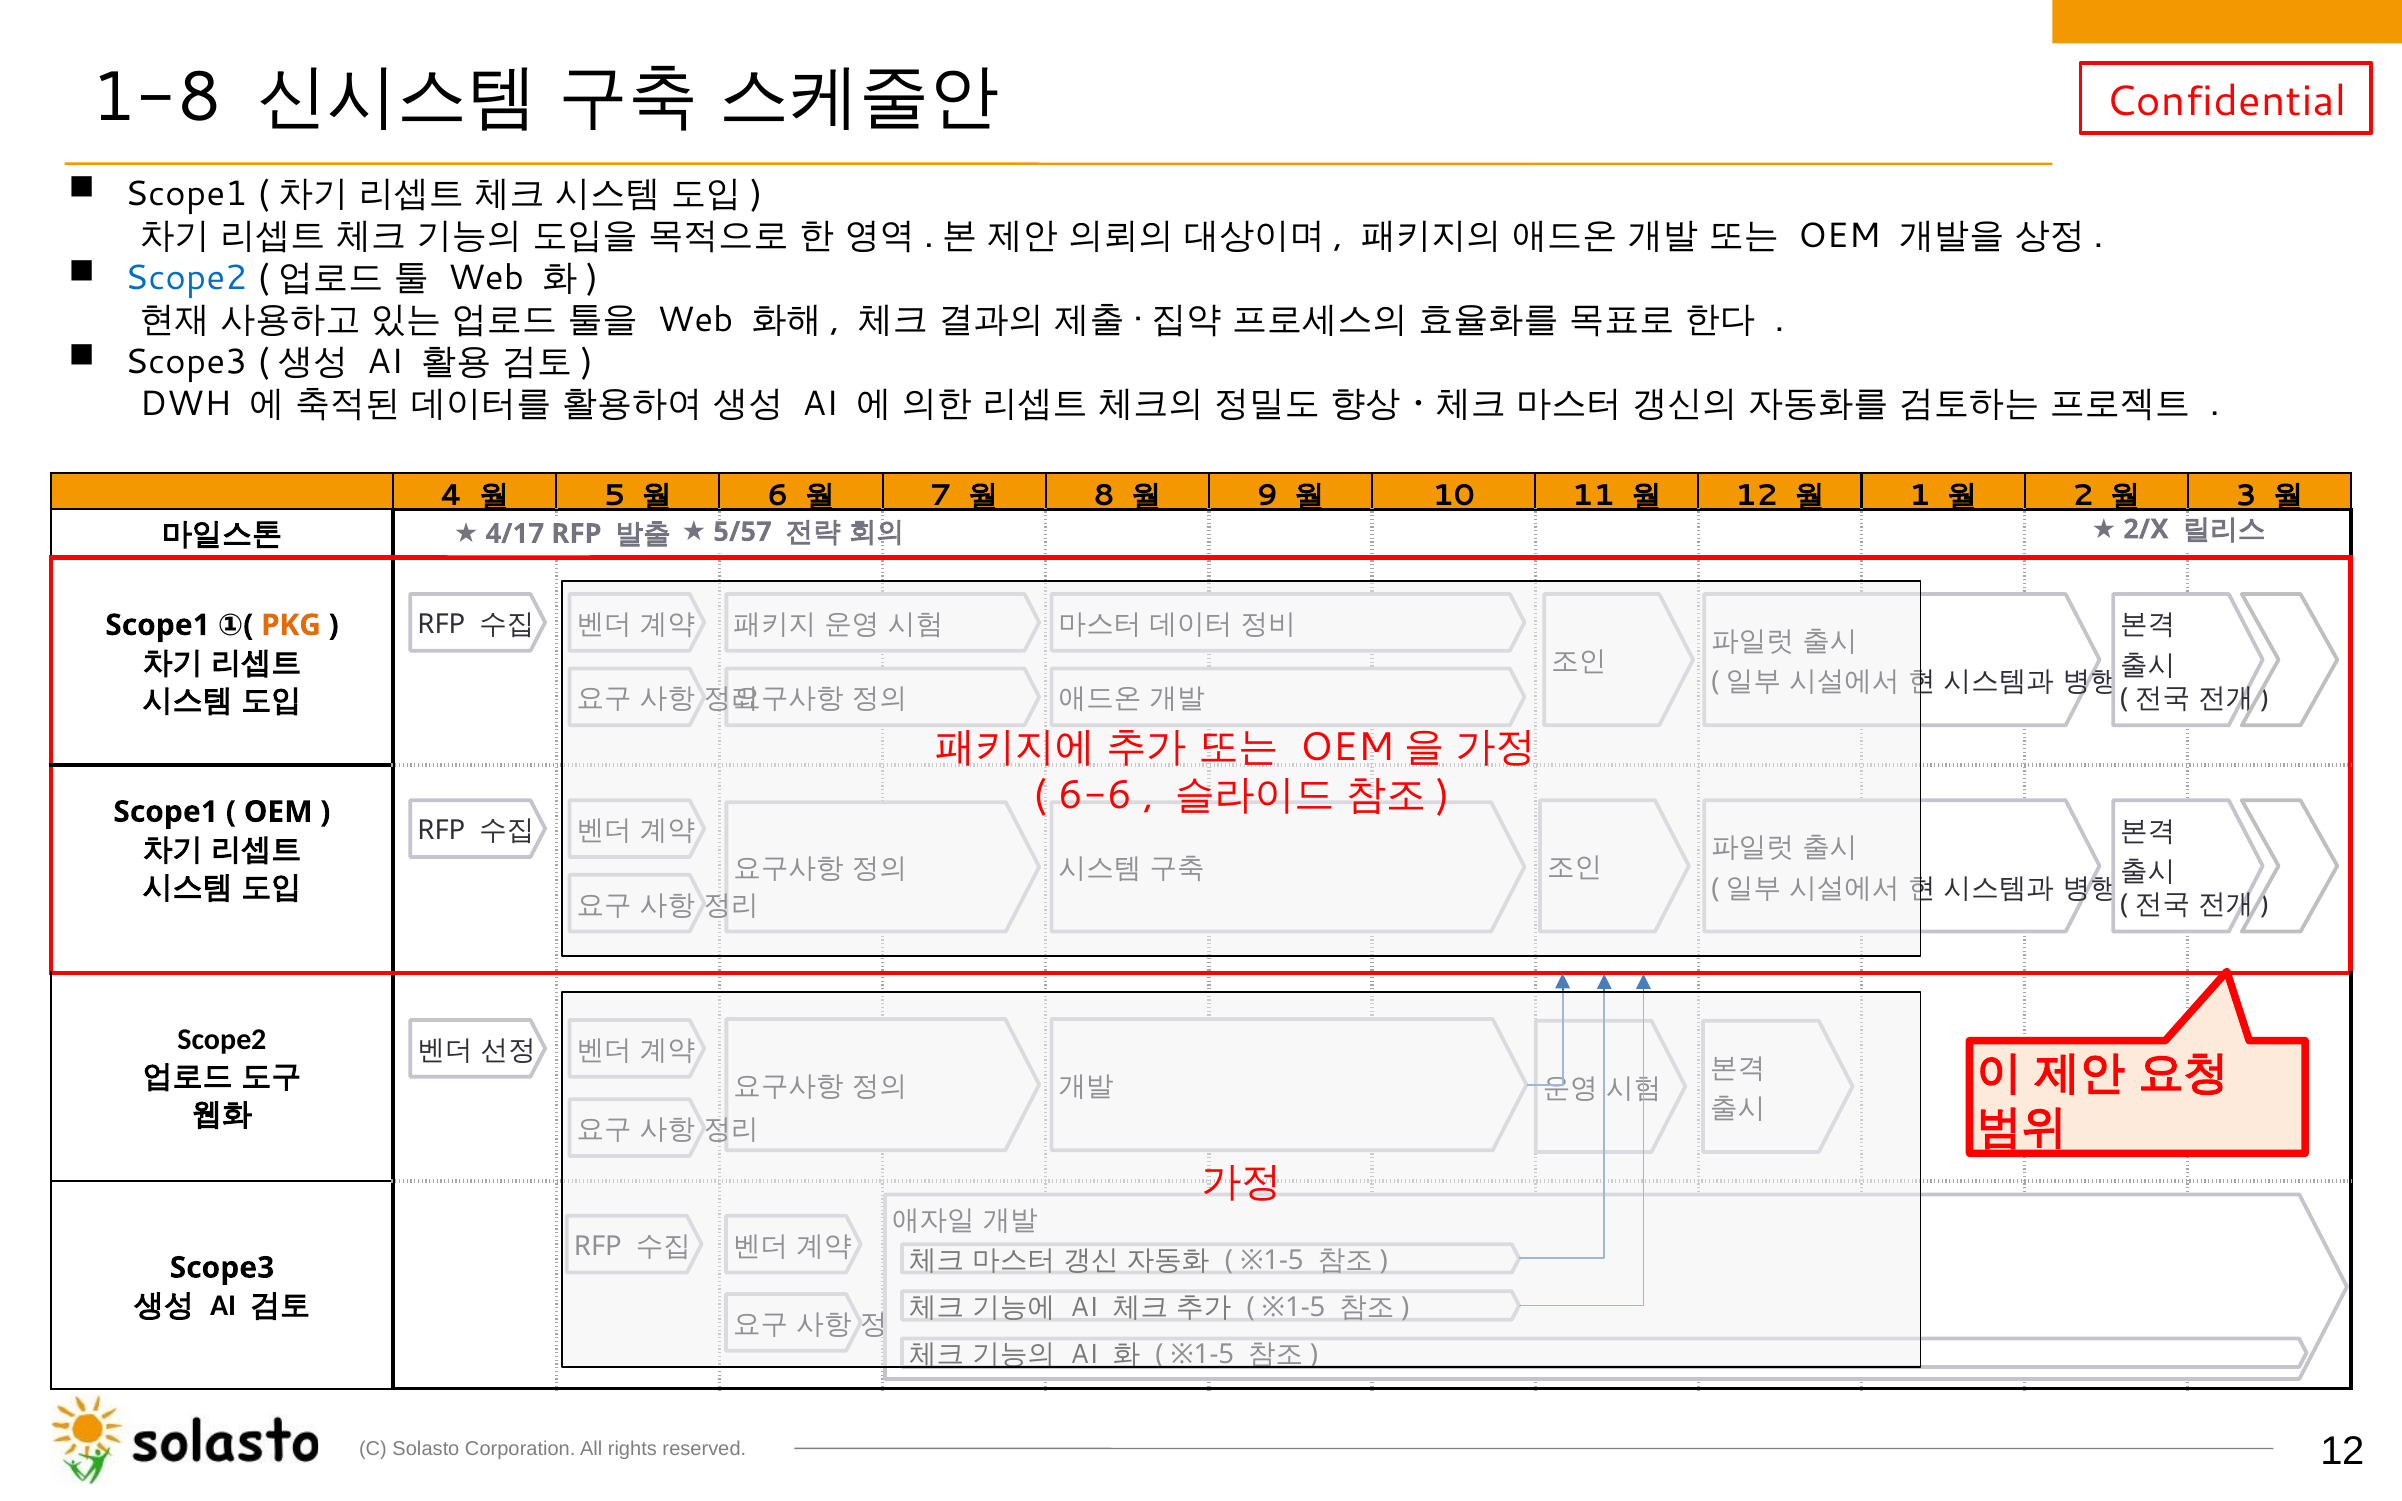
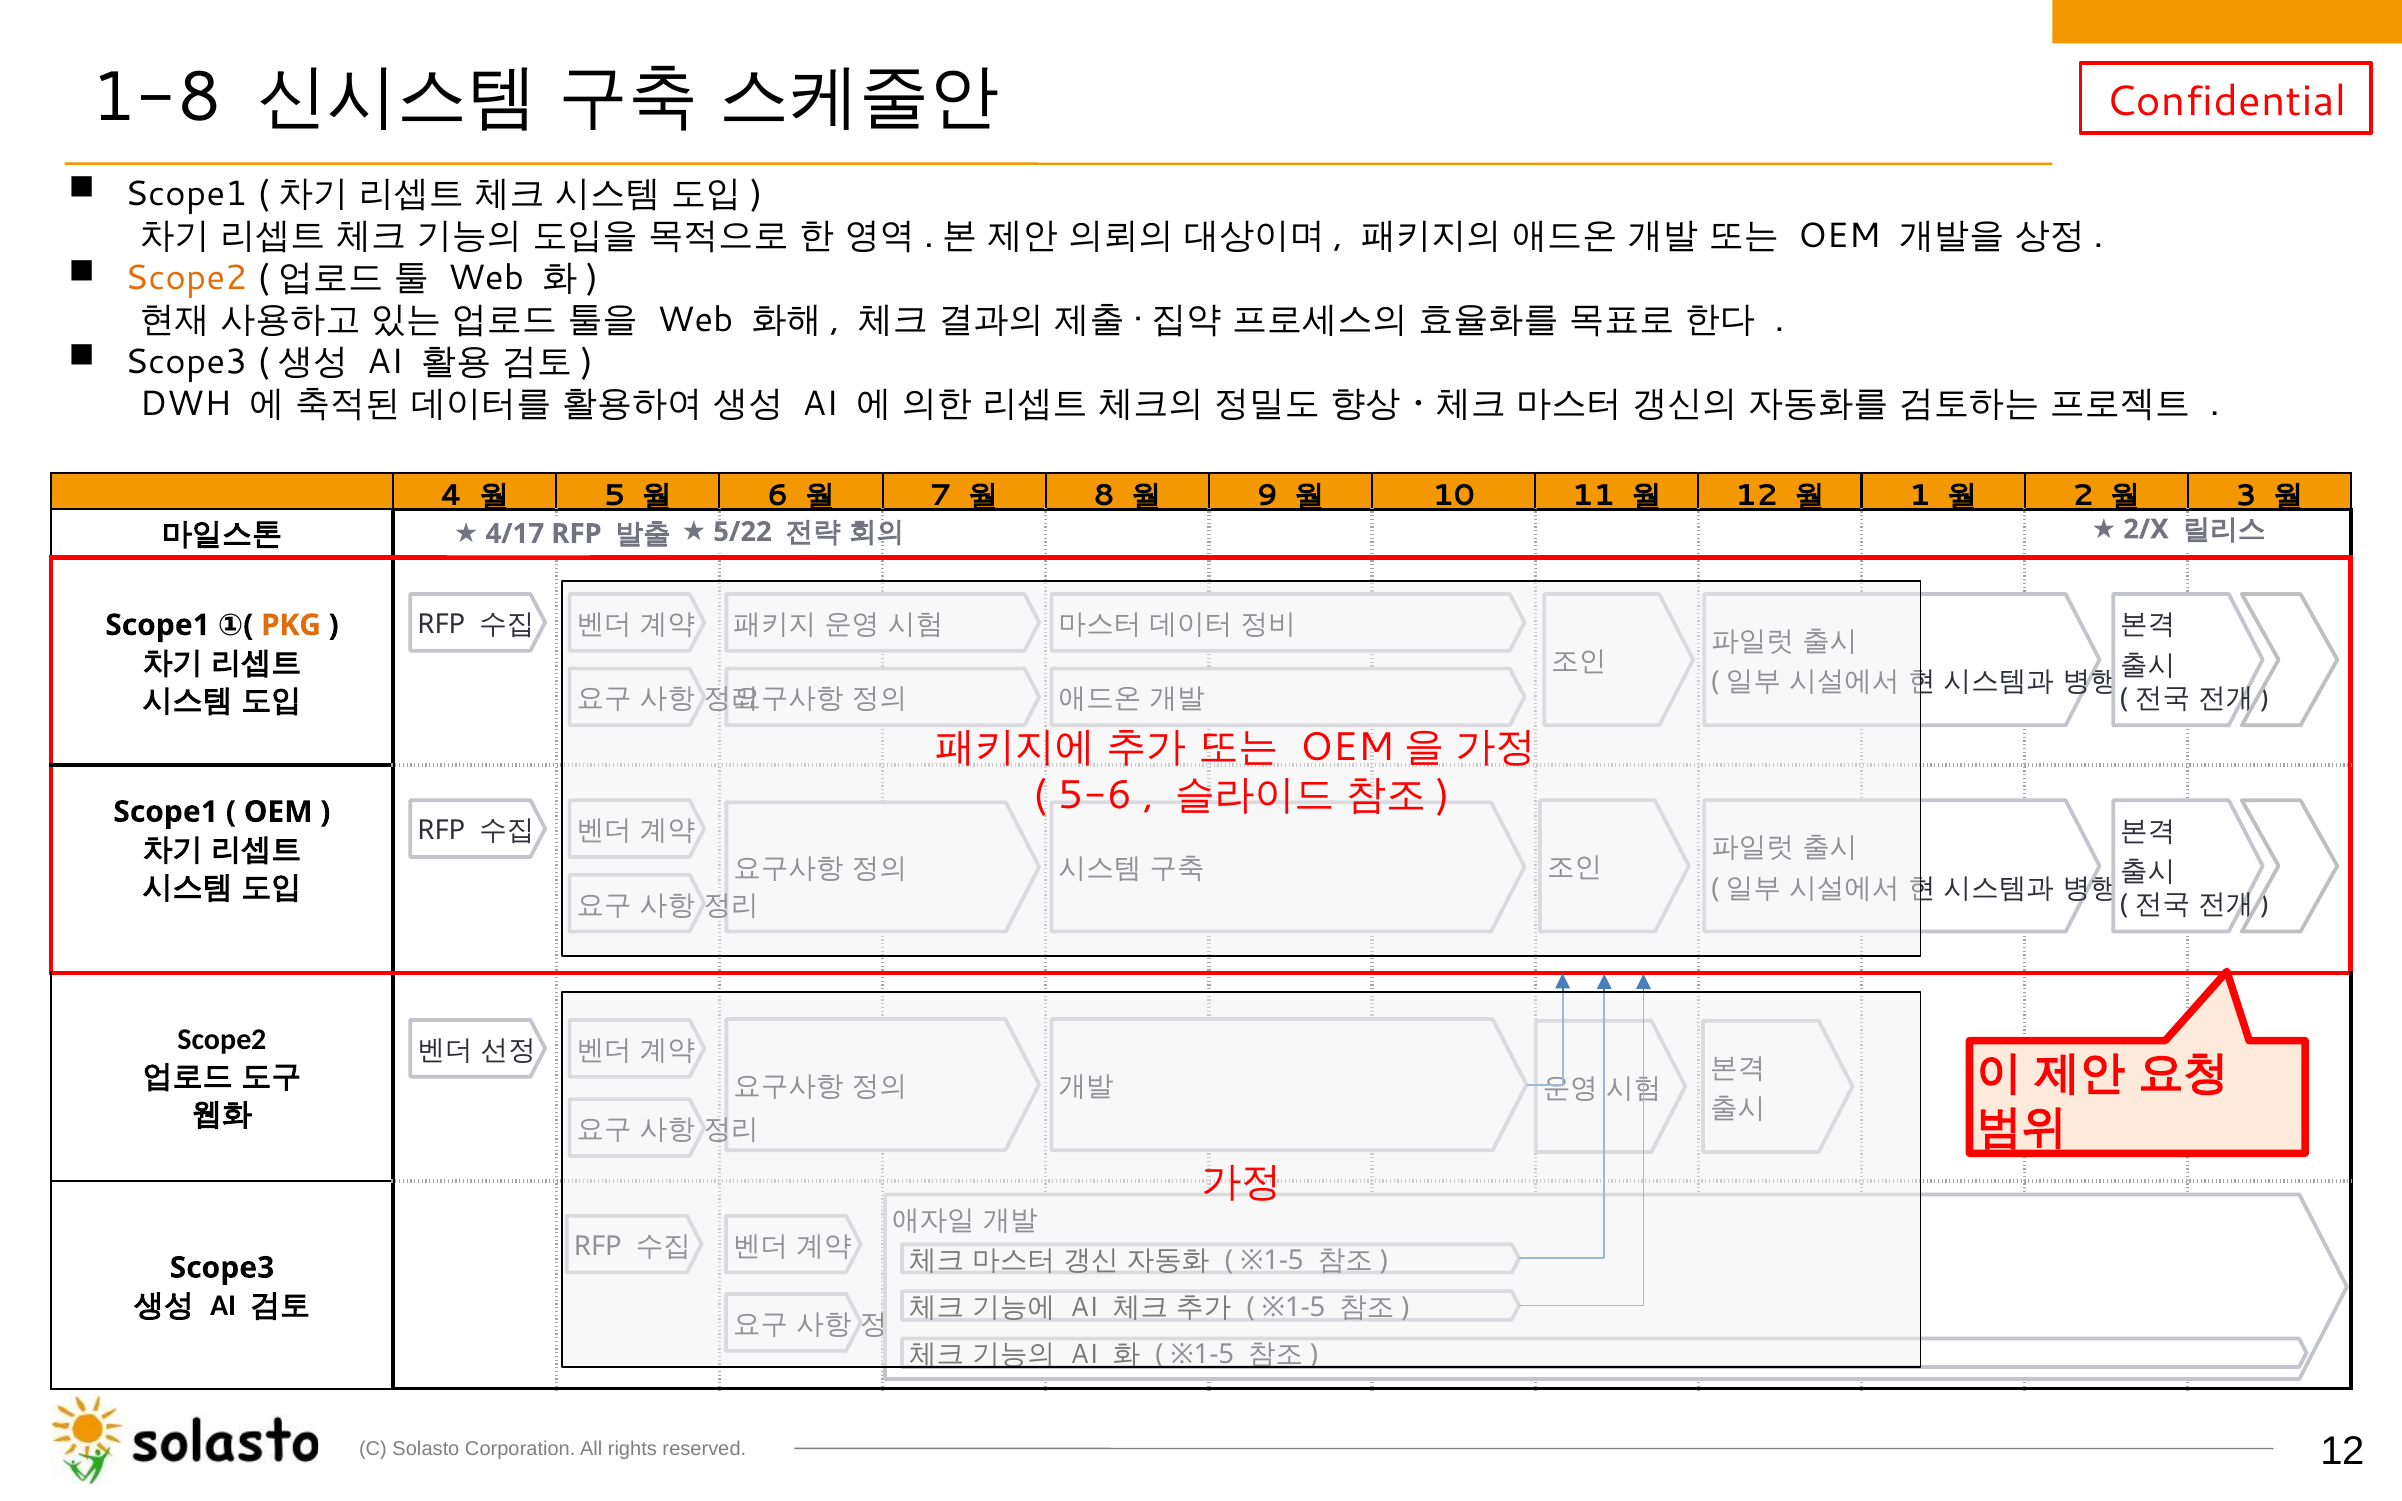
Scope2 colour: blue -> orange (186, 278)
5/57: 5/57 -> 5/22 (743, 532)
6-6: 6-6 -> 5-6 (1095, 795)
